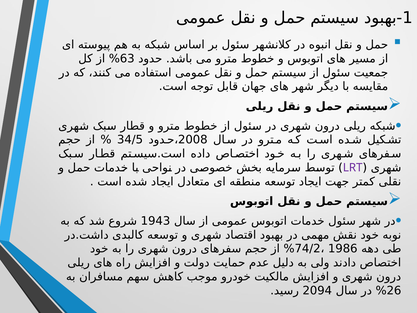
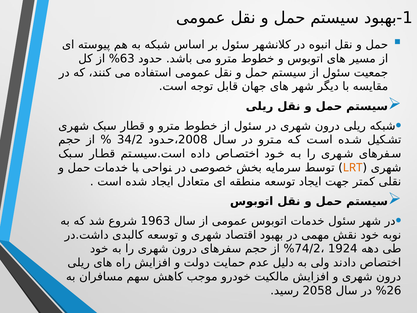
34/5: 34/5 -> 34/2 (130, 140)
LRT colour: purple -> orange (353, 168)
1943: 1943 -> 1963 (155, 221)
1986: 1986 -> 1924 (343, 249)
2094: 2094 -> 2058 (317, 290)
